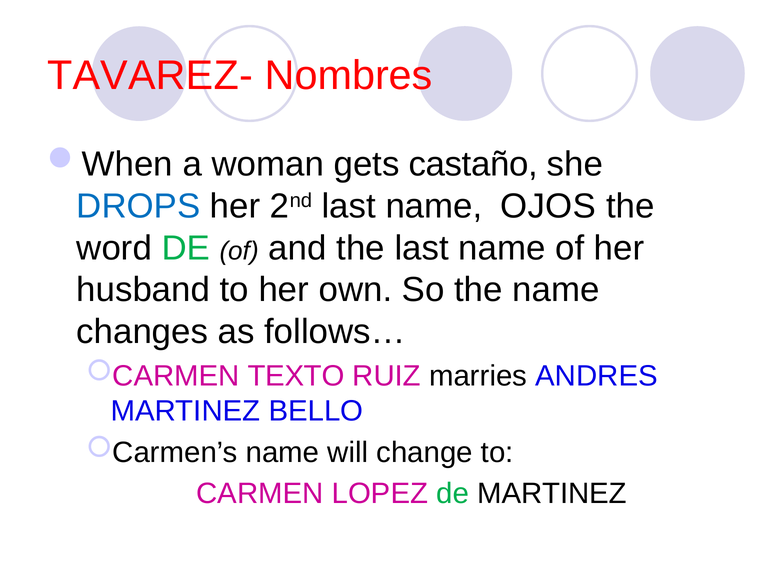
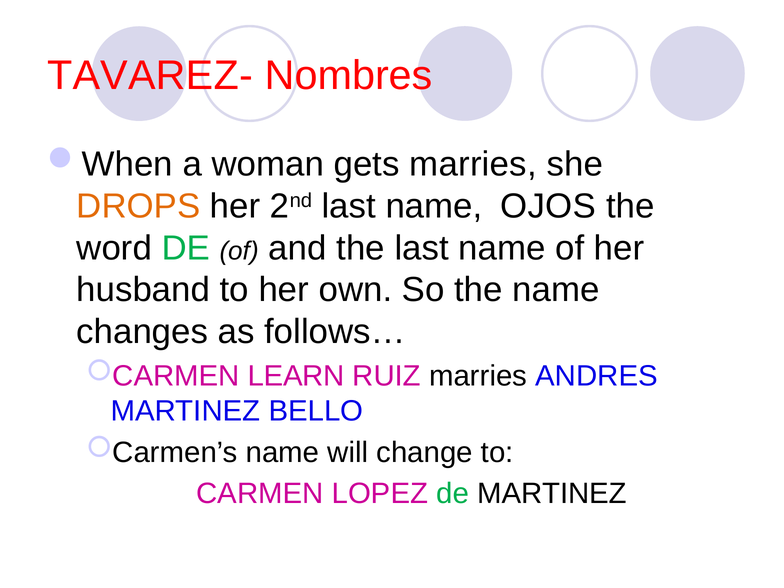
gets castaño: castaño -> marries (473, 164)
DROPS colour: blue -> orange (138, 206)
TEXTO: TEXTO -> LEARN (296, 376)
